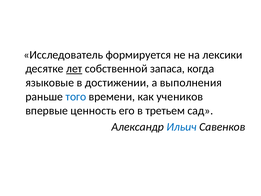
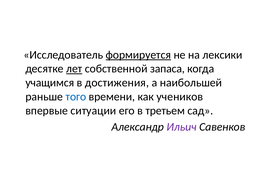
формируется underline: none -> present (138, 55)
языковые: языковые -> учащимся (50, 83)
достижении: достижении -> достижения (117, 83)
выполнения: выполнения -> наибольшей (191, 83)
ценность: ценность -> ситуации (93, 110)
Ильич colour: blue -> purple (182, 127)
